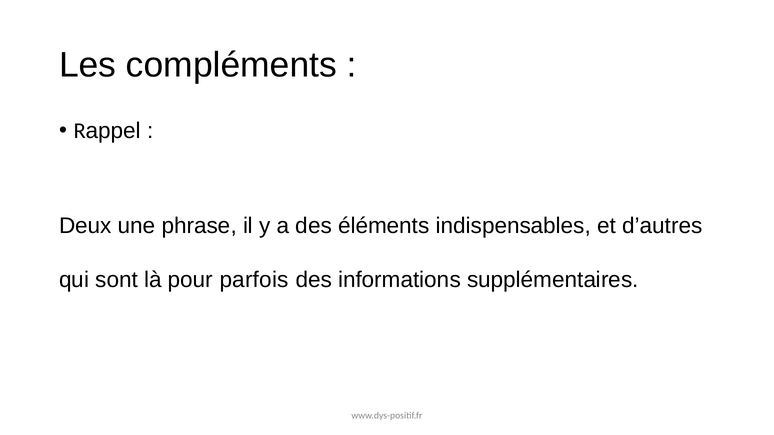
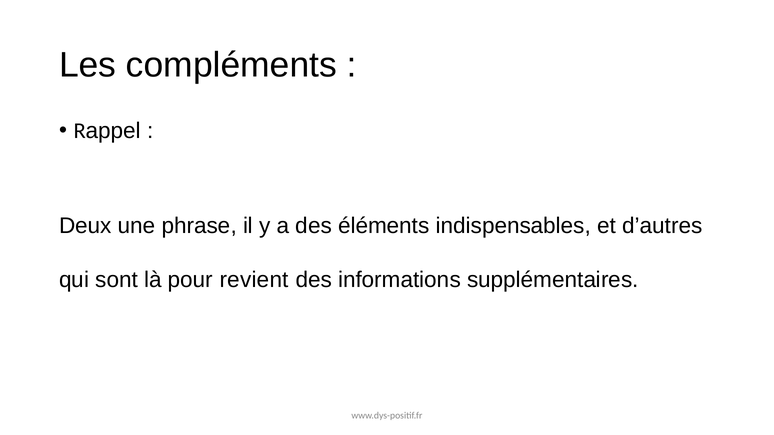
parfois: parfois -> revient (254, 280)
